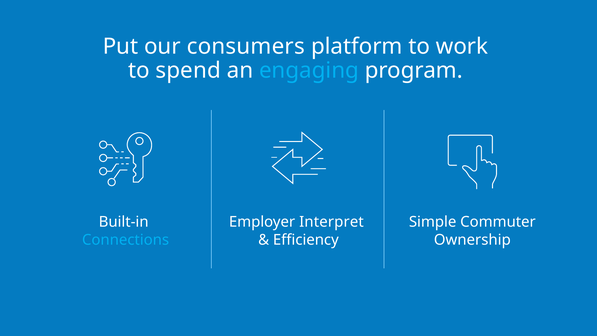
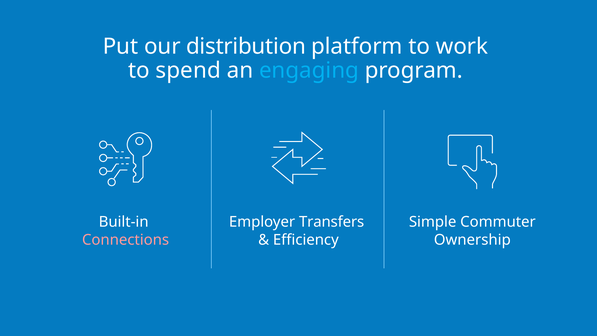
consumers: consumers -> distribution (246, 46)
Interpret: Interpret -> Transfers (332, 222)
Connections colour: light blue -> pink (126, 240)
